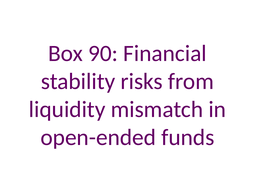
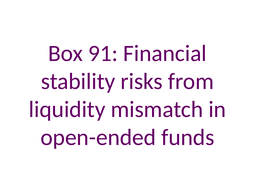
90: 90 -> 91 (103, 53)
